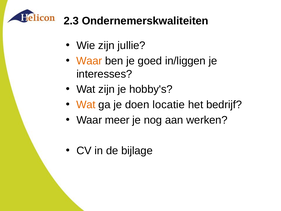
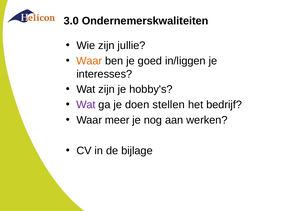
2.3: 2.3 -> 3.0 (71, 21)
Wat colour: orange -> purple (86, 105)
locatie: locatie -> stellen (169, 105)
